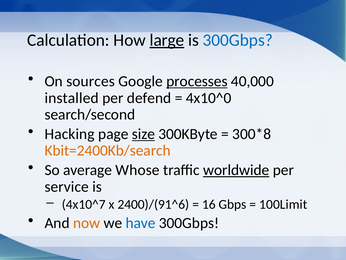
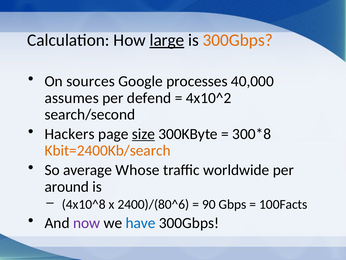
300Gbps colour: blue -> orange (238, 40)
processes underline: present -> none (197, 81)
installed: installed -> assumes (72, 98)
4x10^0: 4x10^0 -> 4x10^2 (209, 98)
Hacking: Hacking -> Hackers (70, 134)
worldwide underline: present -> none (236, 170)
service: service -> around (67, 186)
4x10^7: 4x10^7 -> 4x10^8 (84, 204)
2400)/(91^6: 2400)/(91^6 -> 2400)/(80^6 (153, 204)
16: 16 -> 90 (209, 204)
100Limit: 100Limit -> 100Facts (283, 204)
now colour: orange -> purple (87, 223)
